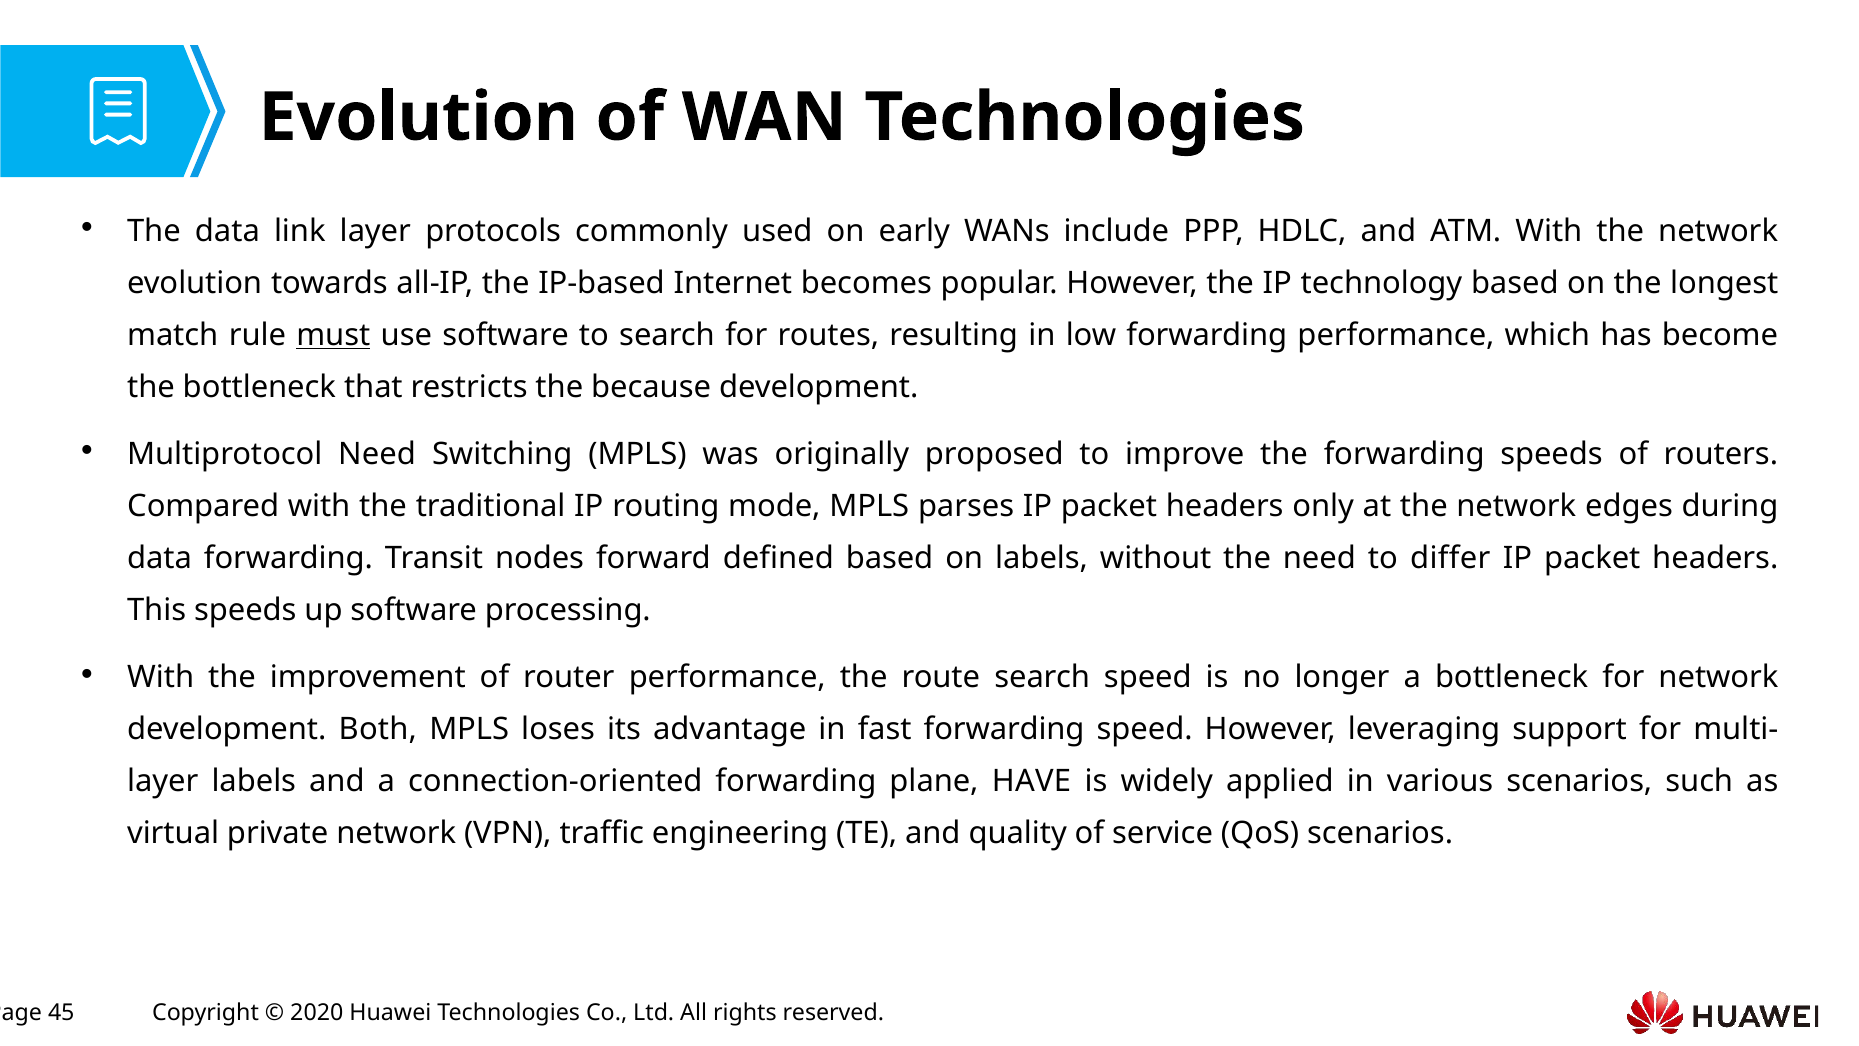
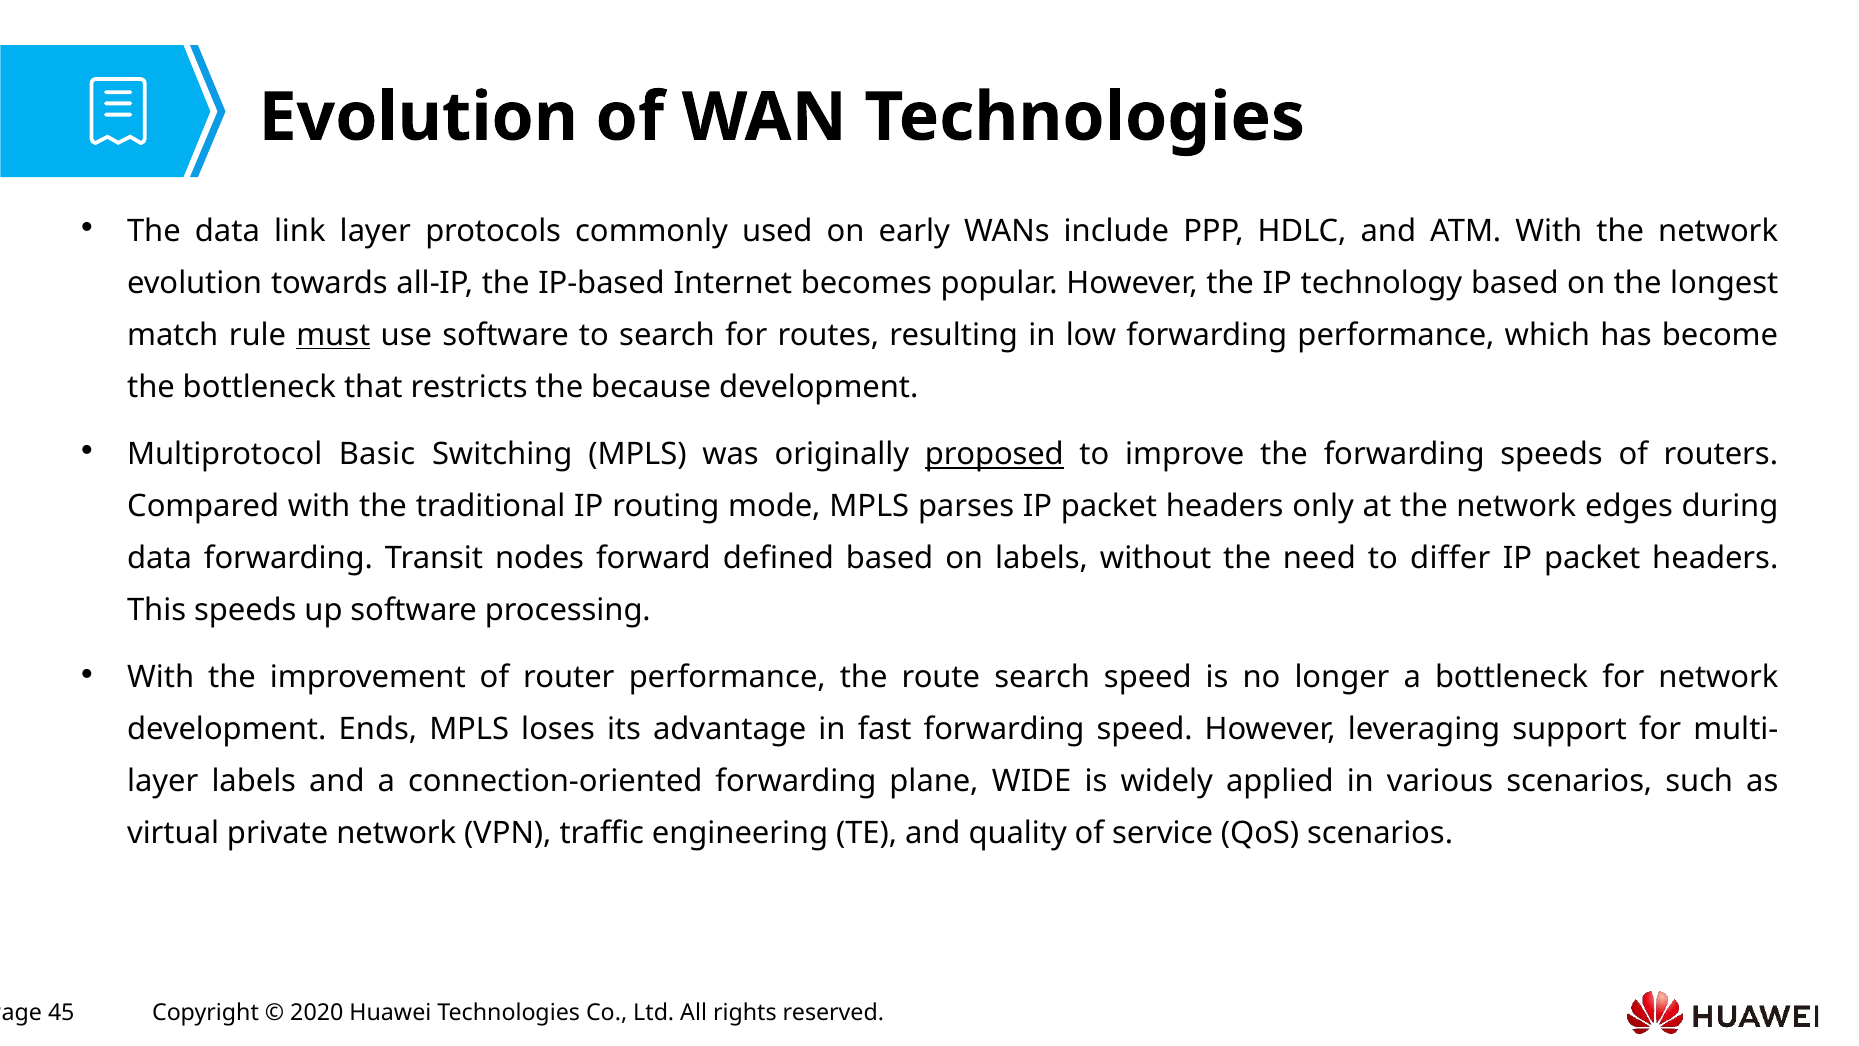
Multiprotocol Need: Need -> Basic (377, 454)
proposed underline: none -> present (994, 454)
Both: Both -> Ends (378, 730)
HAVE: HAVE -> WIDE (1032, 782)
